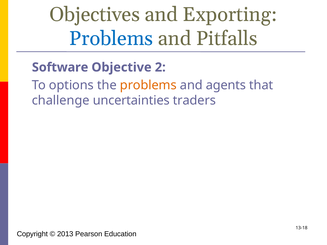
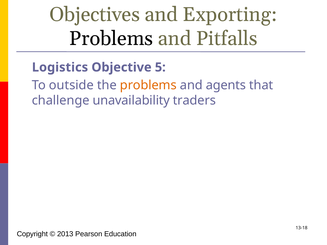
Problems colour: blue -> black (111, 38)
Software: Software -> Logistics (60, 67)
2: 2 -> 5 (160, 67)
options: options -> outside (71, 85)
uncertainties: uncertainties -> unavailability (131, 100)
